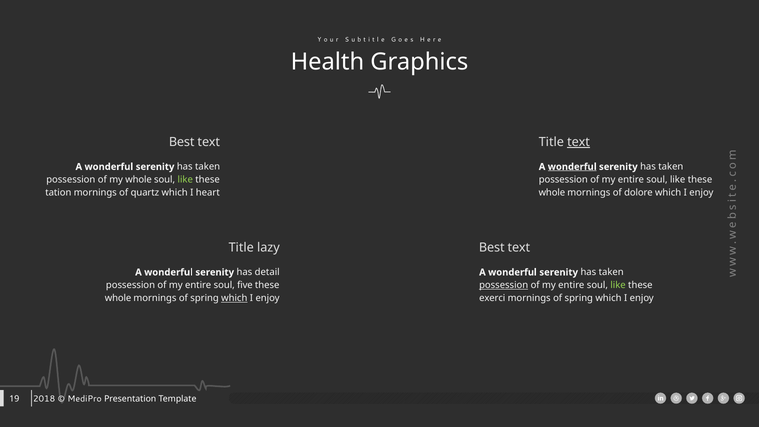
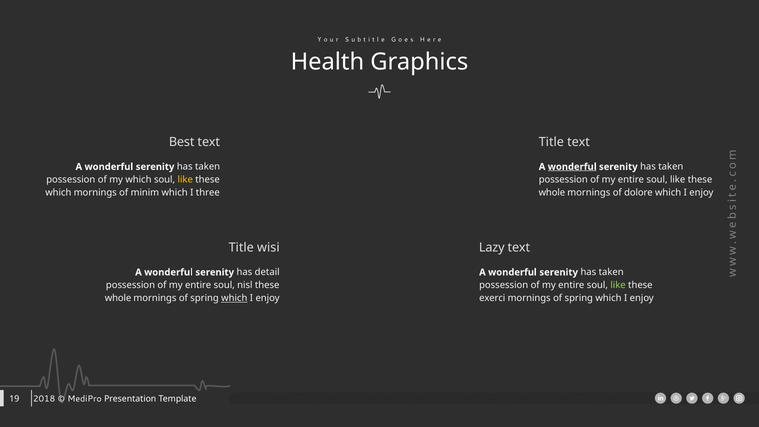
text underline: present -> none (579, 142)
my whole: whole -> which (138, 180)
like colour: light green -> yellow (185, 180)
tation: tation -> which (58, 193)
quartz: quartz -> minim (145, 193)
heart: heart -> three (208, 193)
lazy: lazy -> wisi (268, 247)
Best: Best -> Lazy (492, 247)
five: five -> nisl (245, 285)
possession underline: present -> none (504, 285)
